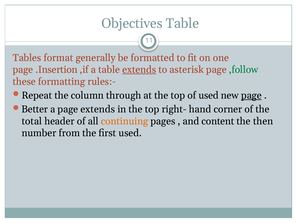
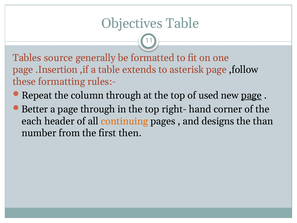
format: format -> source (58, 58)
extends underline: present -> none (139, 70)
,follow colour: green -> black (244, 70)
page extends: extends -> through (98, 109)
total: total -> each (32, 121)
content: content -> designs (218, 121)
then: then -> than (263, 121)
first used: used -> then (130, 133)
